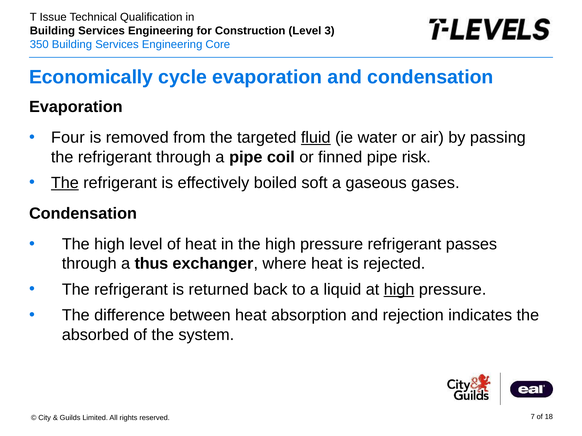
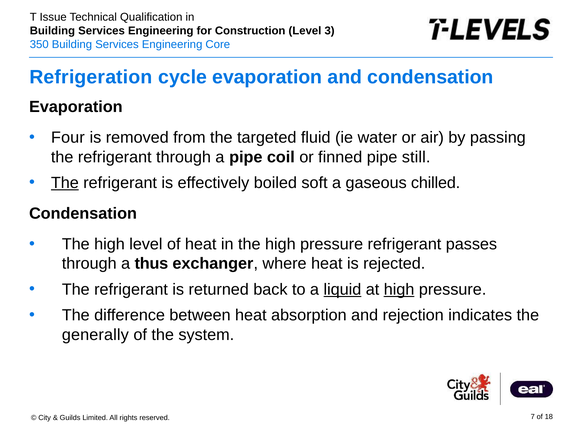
Economically: Economically -> Refrigeration (91, 77)
fluid underline: present -> none (316, 138)
risk: risk -> still (416, 157)
gases: gases -> chilled (436, 183)
liquid underline: none -> present (342, 290)
absorbed: absorbed -> generally (95, 335)
